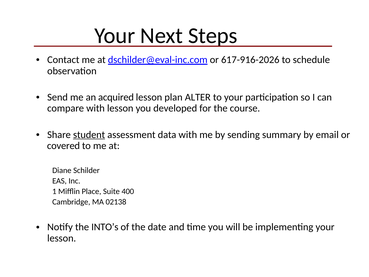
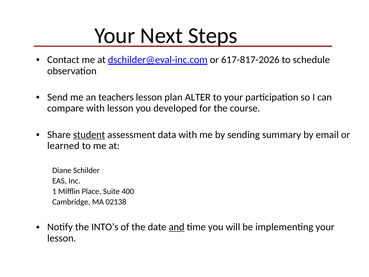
617-916-2026: 617-916-2026 -> 617-817-2026 (250, 60)
acquired: acquired -> teachers (116, 97)
covered: covered -> learned (63, 146)
and underline: none -> present (177, 227)
